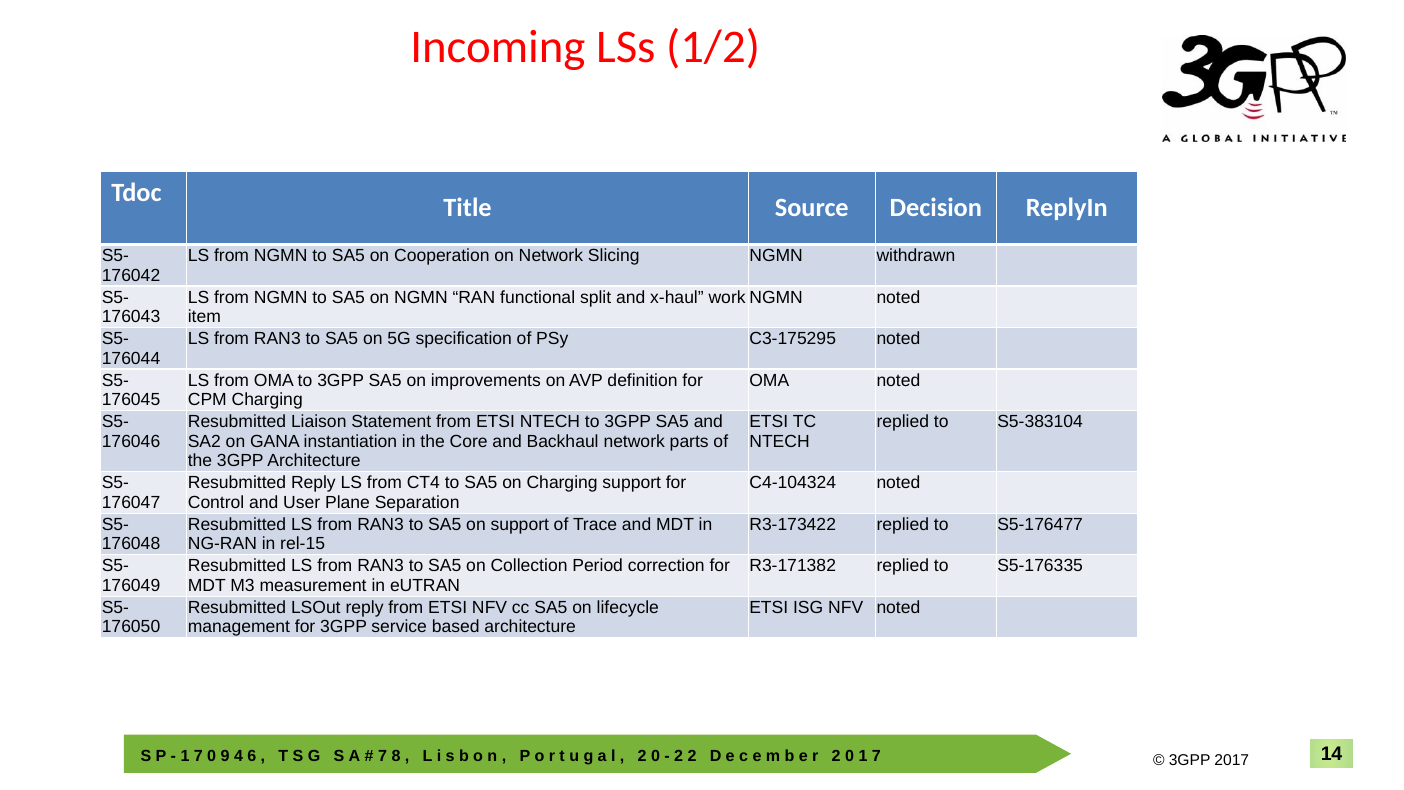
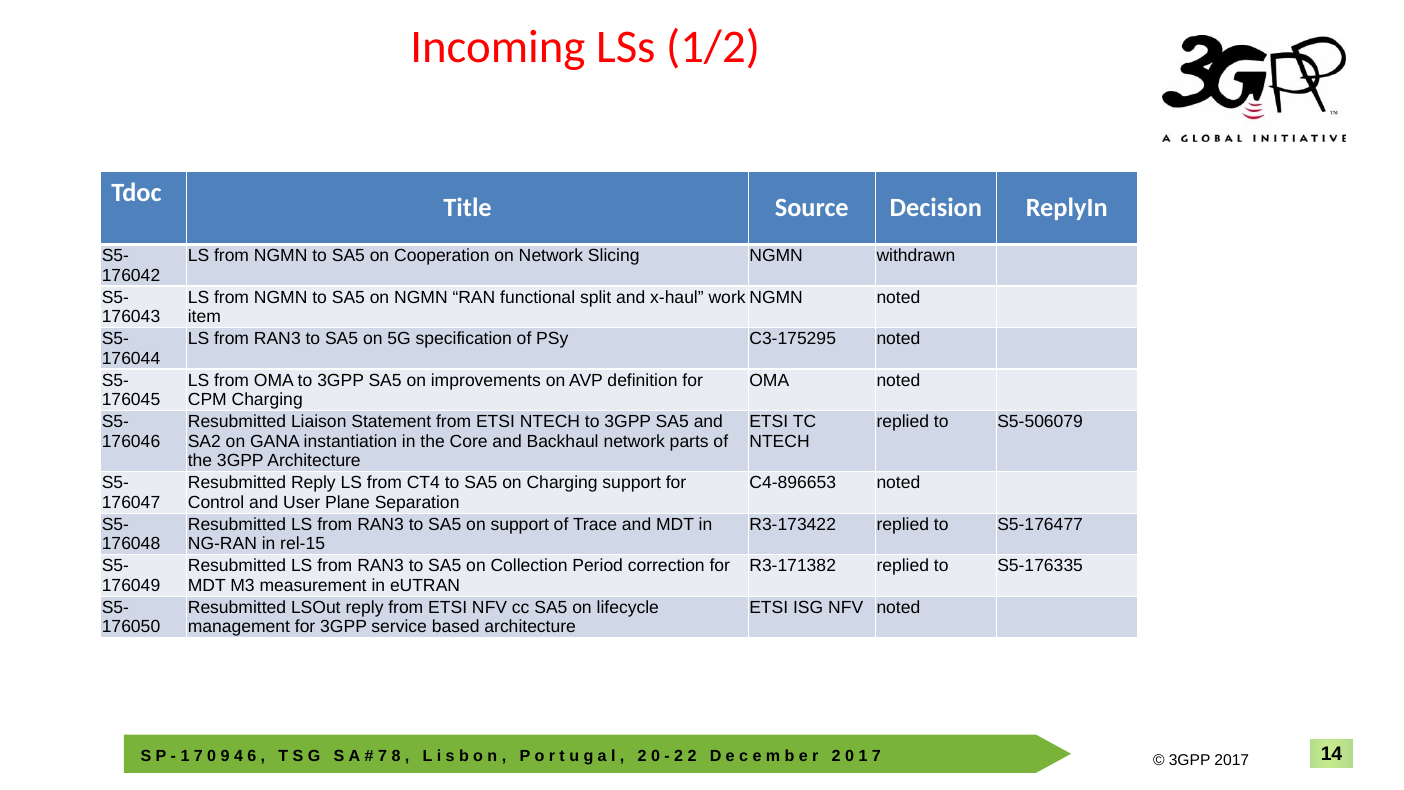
S5-383104: S5-383104 -> S5-506079 (1040, 422)
C4-104324: C4-104324 -> C4-896653 (793, 483)
